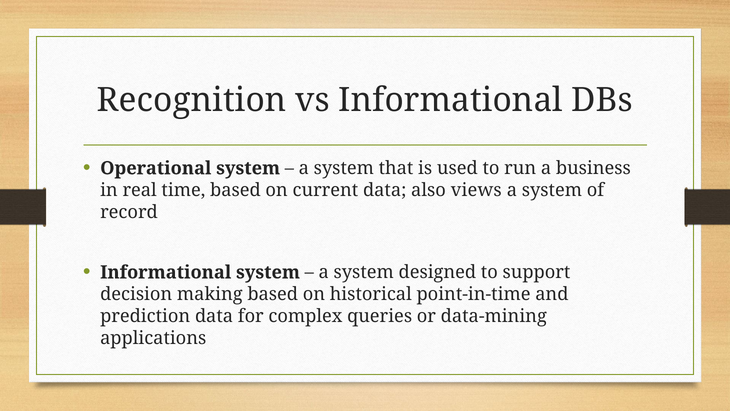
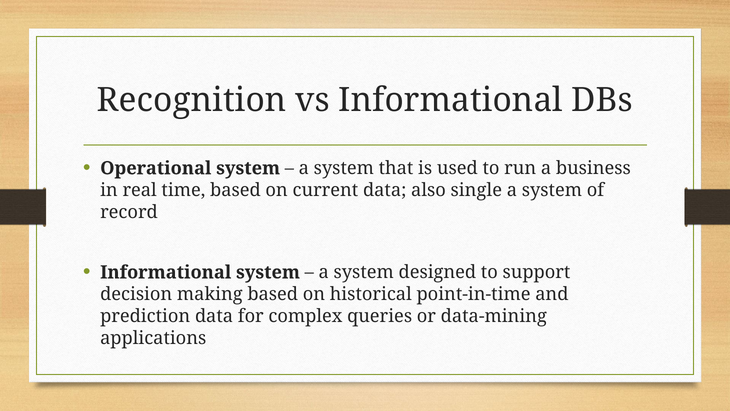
views: views -> single (476, 190)
